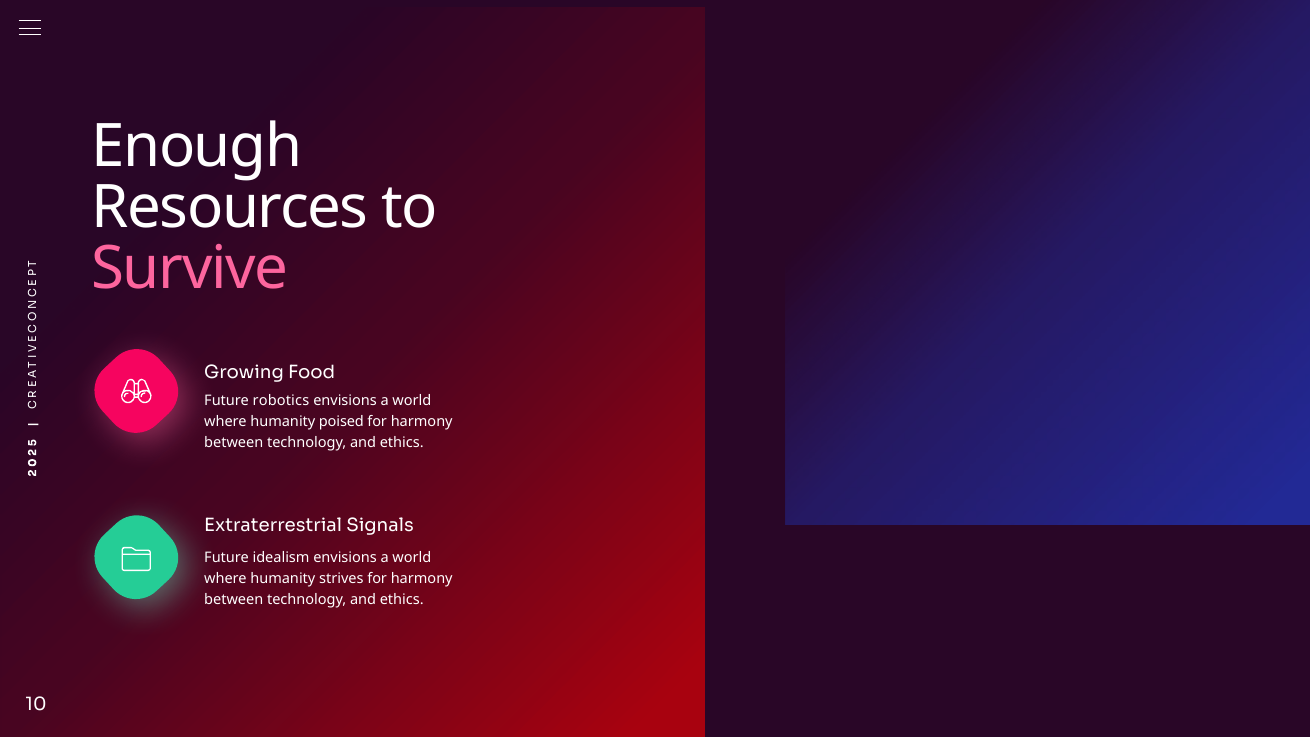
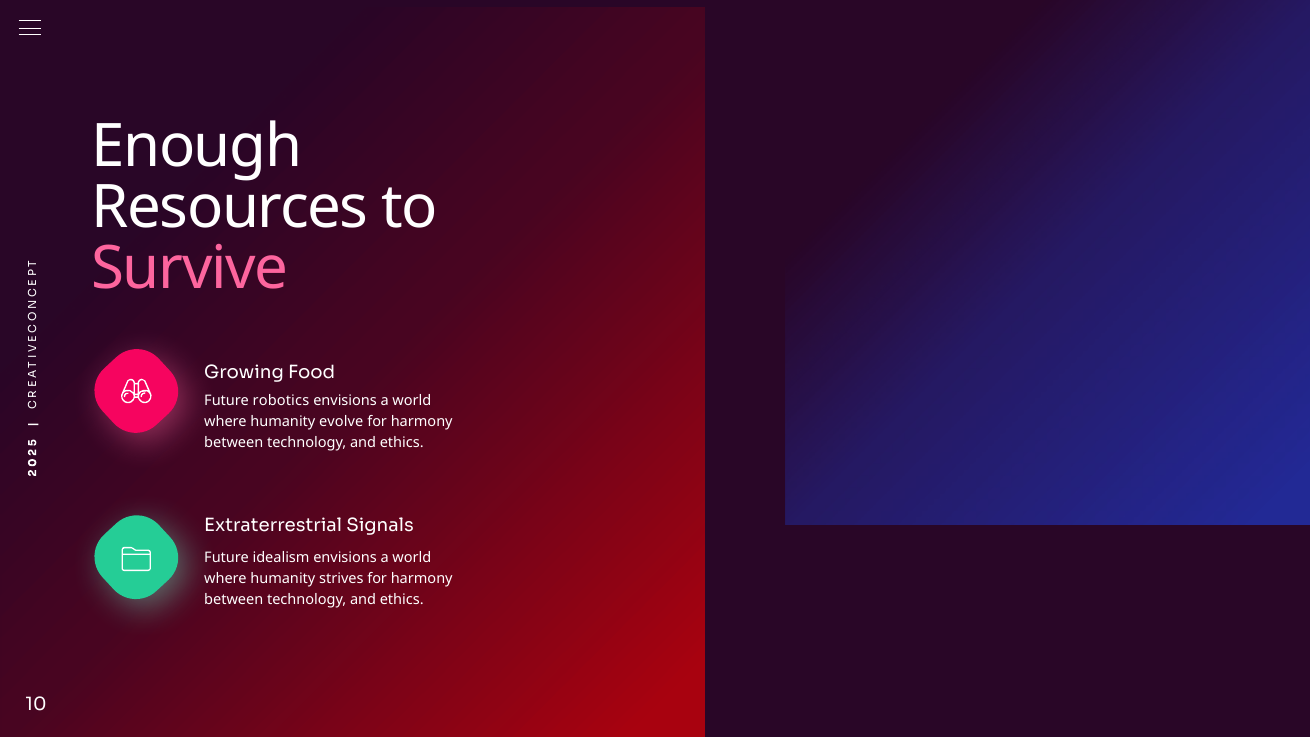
poised: poised -> evolve (341, 421)
